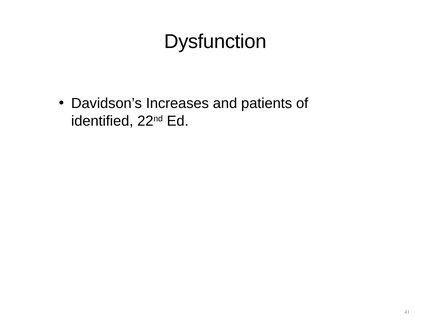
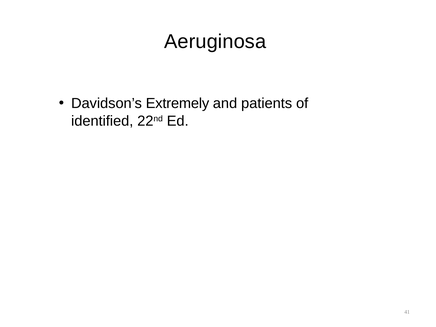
Dysfunction: Dysfunction -> Aeruginosa (215, 42)
Increases: Increases -> Extremely (178, 103)
